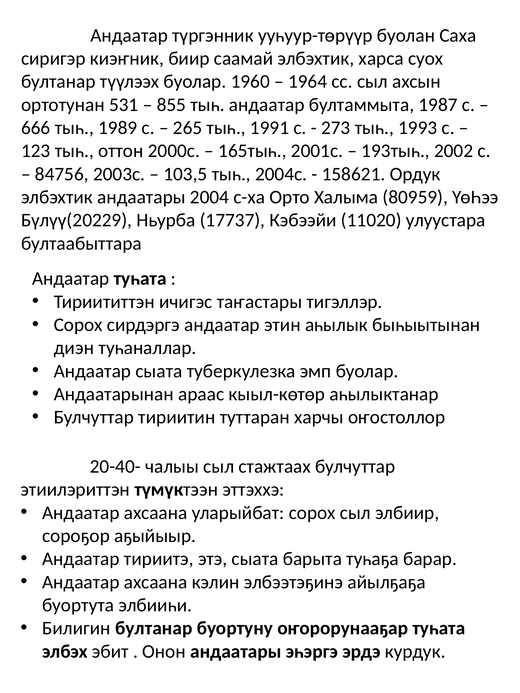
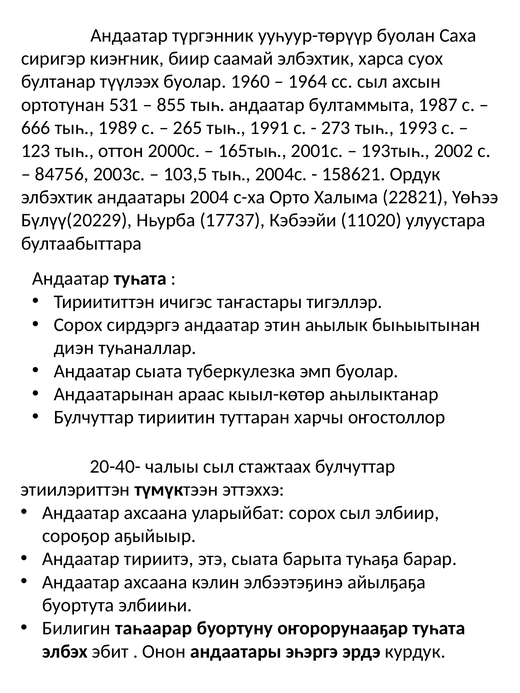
80959: 80959 -> 22821 (415, 197)
Билигин бултанар: бултанар -> таһаарар (154, 629)
